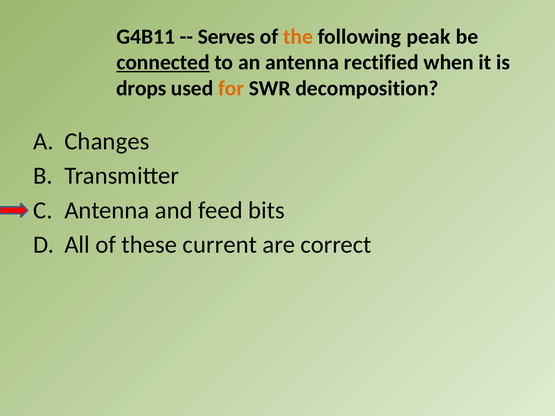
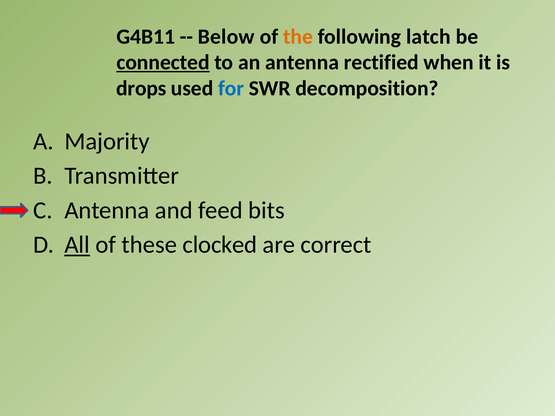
Serves: Serves -> Below (226, 37)
peak: peak -> latch (428, 37)
for colour: orange -> blue (231, 88)
Changes: Changes -> Majority (107, 141)
All underline: none -> present (77, 245)
current: current -> clocked (220, 245)
